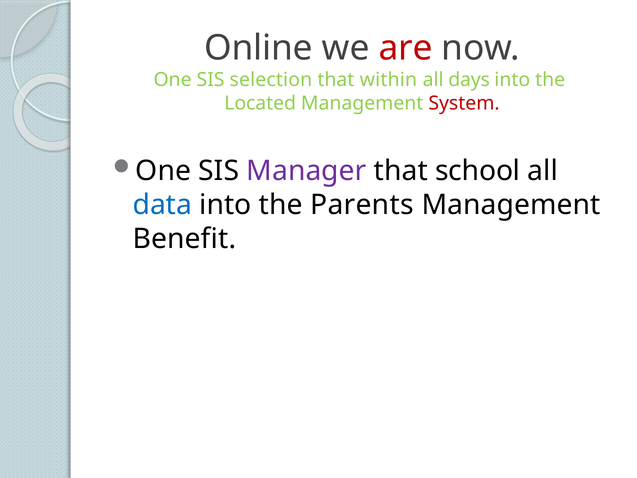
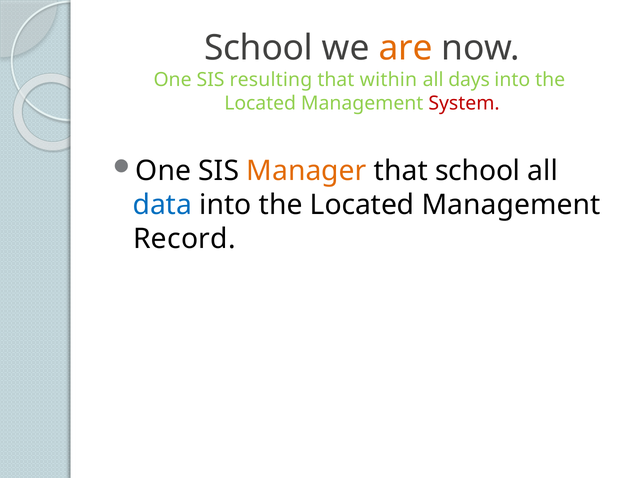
Online: Online -> School (259, 48)
are colour: red -> orange (406, 48)
selection: selection -> resulting (271, 80)
Manager colour: purple -> orange (306, 171)
Parents: Parents -> Located (362, 205)
Benefit: Benefit -> Record (184, 239)
